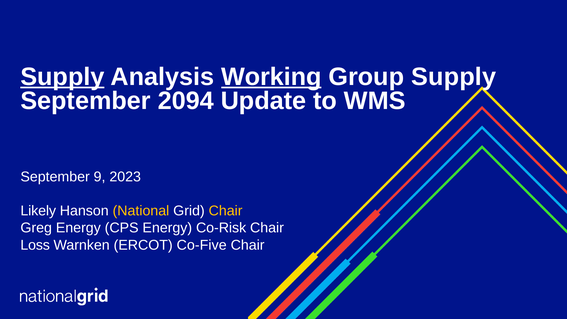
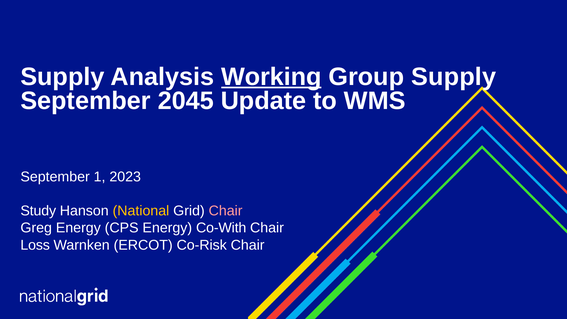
Supply underline: present -> none (62, 77)
2094: 2094 -> 2045 (186, 101)
9: 9 -> 1 (100, 177)
Likely: Likely -> Study (38, 211)
Chair colour: yellow -> pink (226, 211)
Co-Risk: Co-Risk -> Co-With (221, 228)
Co-Five: Co-Five -> Co-Risk (202, 245)
